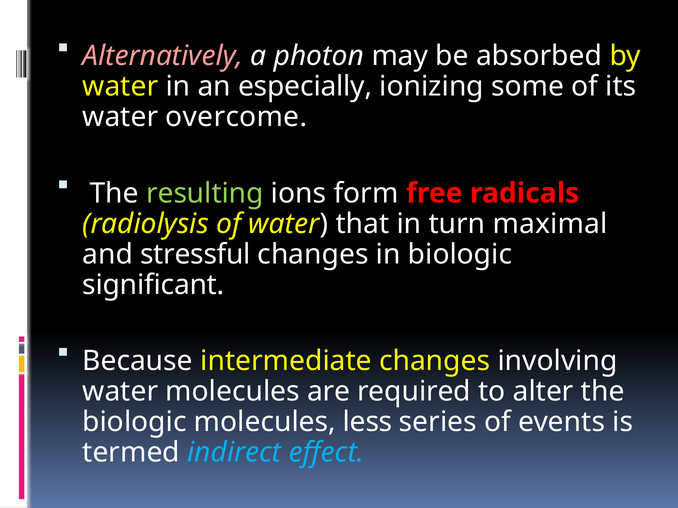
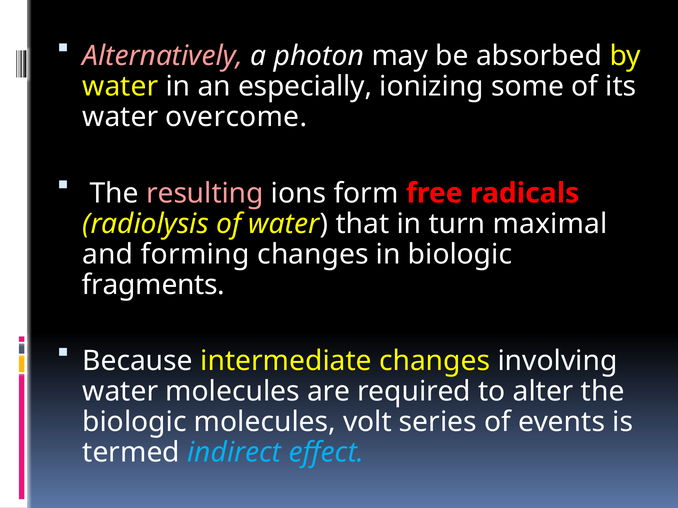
resulting colour: light green -> pink (205, 193)
stressful: stressful -> forming (195, 254)
significant: significant -> fragments (153, 285)
less: less -> volt (367, 422)
